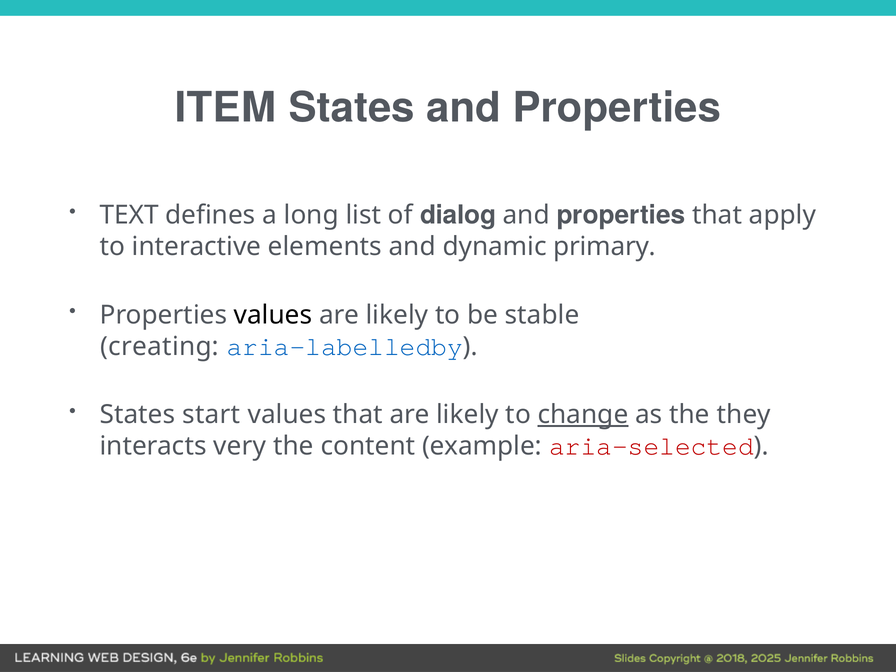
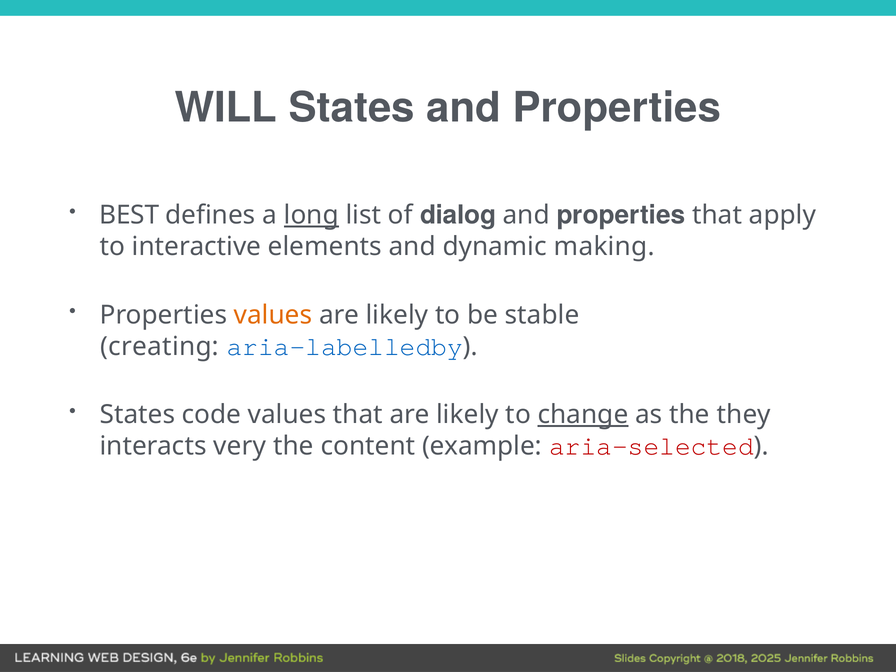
ITEM: ITEM -> WILL (226, 108)
TEXT: TEXT -> BEST (129, 215)
long underline: none -> present (311, 215)
primary: primary -> making (604, 247)
values colour: black -> orange (273, 315)
start: start -> code (211, 415)
